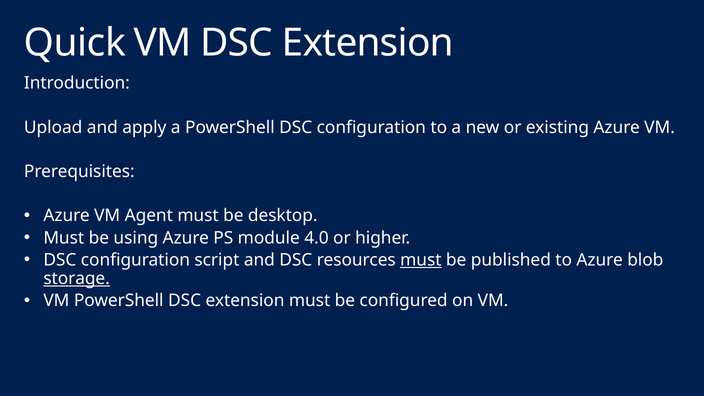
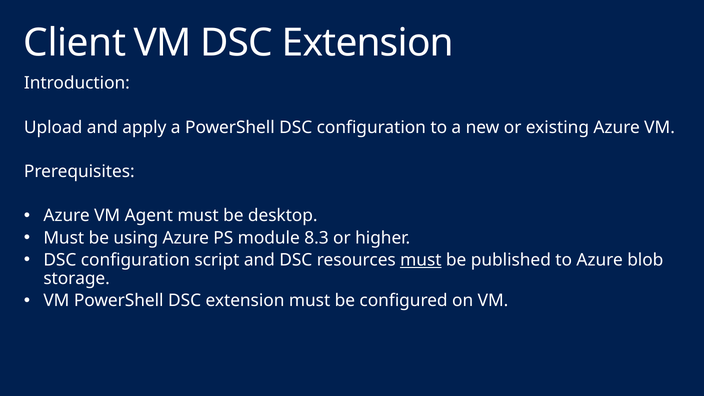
Quick: Quick -> Client (75, 43)
4.0: 4.0 -> 8.3 (316, 238)
storage underline: present -> none (77, 279)
